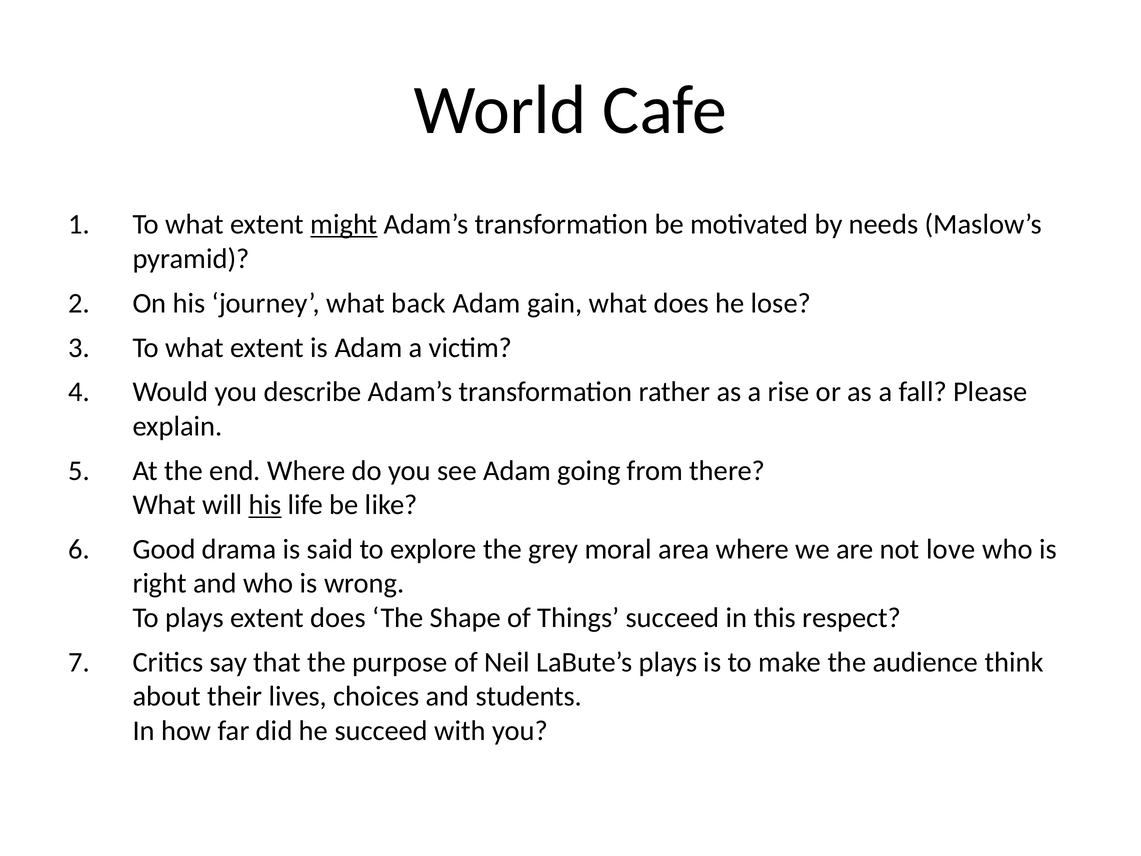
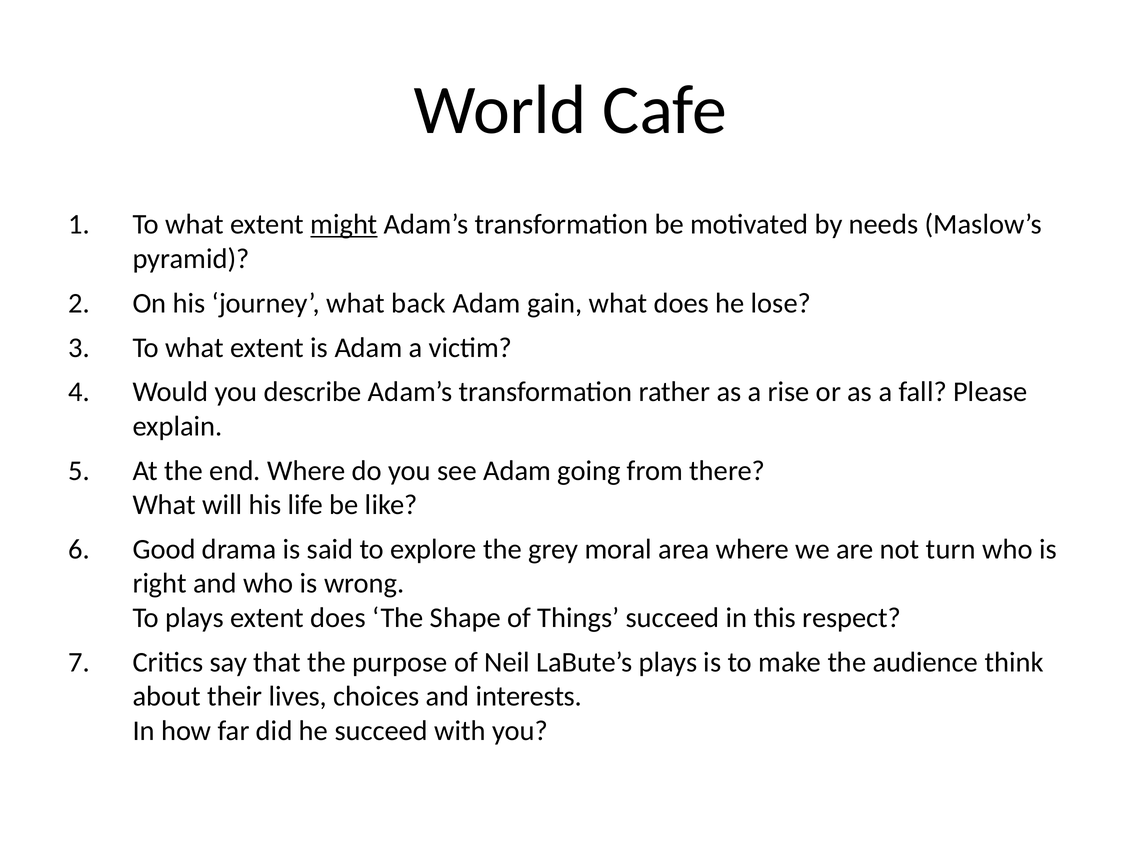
his underline: present -> none (265, 505)
love: love -> turn (951, 549)
students: students -> interests (529, 696)
